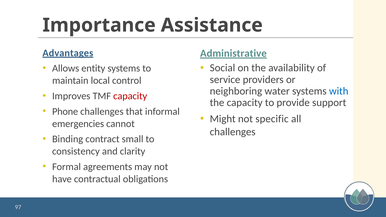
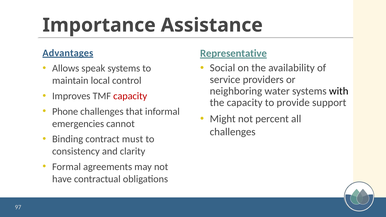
Administrative: Administrative -> Representative (233, 53)
entity: entity -> speak (93, 68)
with colour: blue -> black (339, 91)
specific: specific -> percent (272, 119)
small: small -> must (133, 139)
